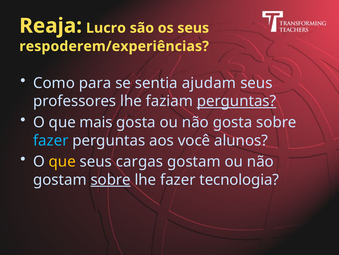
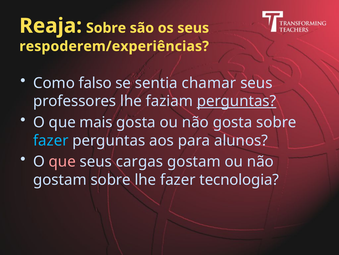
Reaja Lucro: Lucro -> Sobre (106, 28)
para: para -> falso (95, 83)
ajudam: ajudam -> chamar (209, 83)
você: você -> para (194, 140)
que colour: yellow -> pink (62, 161)
sobre underline: present -> none (111, 179)
